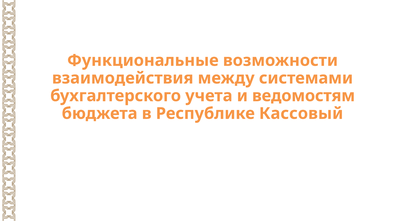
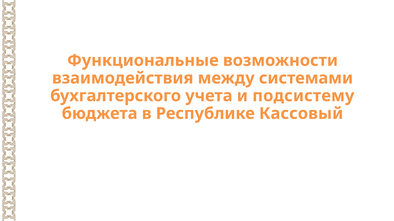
ведомостям: ведомостям -> подсистему (303, 96)
